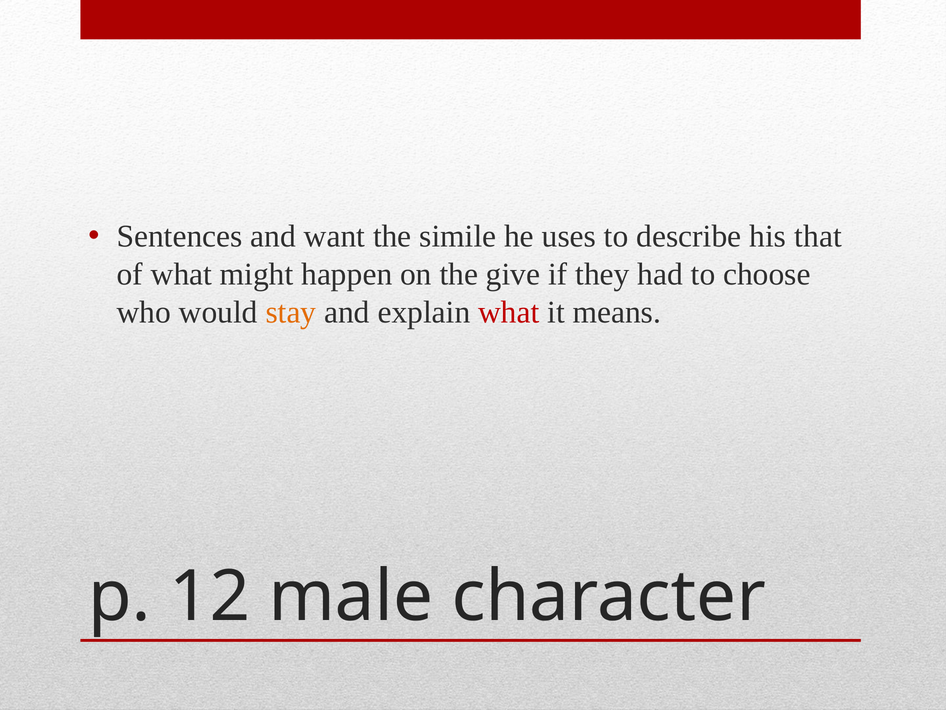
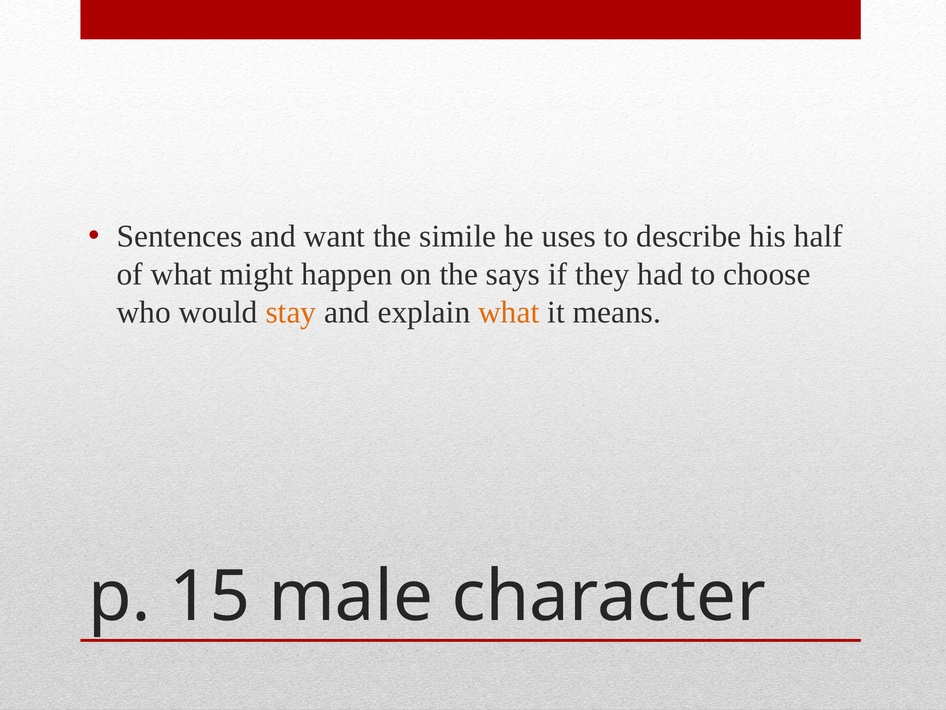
that: that -> half (818, 236)
give: give -> says (513, 274)
what colour: red -> orange (509, 312)
12: 12 -> 15 (210, 596)
